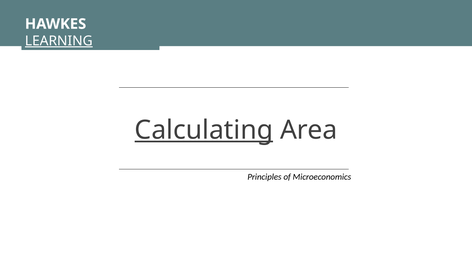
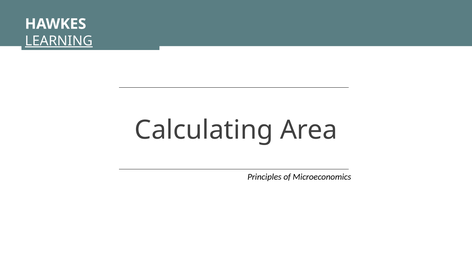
Calculating underline: present -> none (204, 130)
